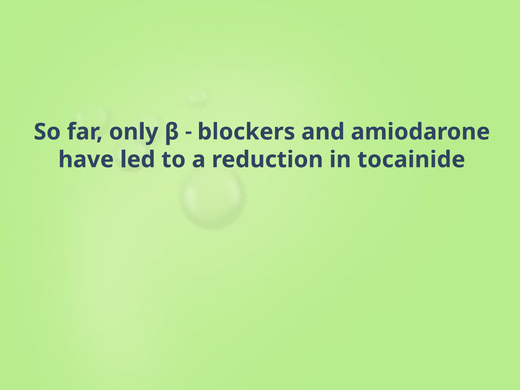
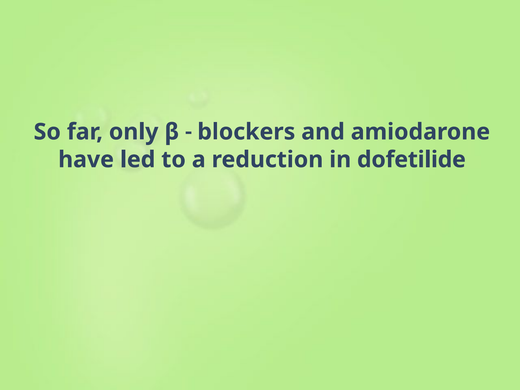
tocainide: tocainide -> dofetilide (411, 160)
